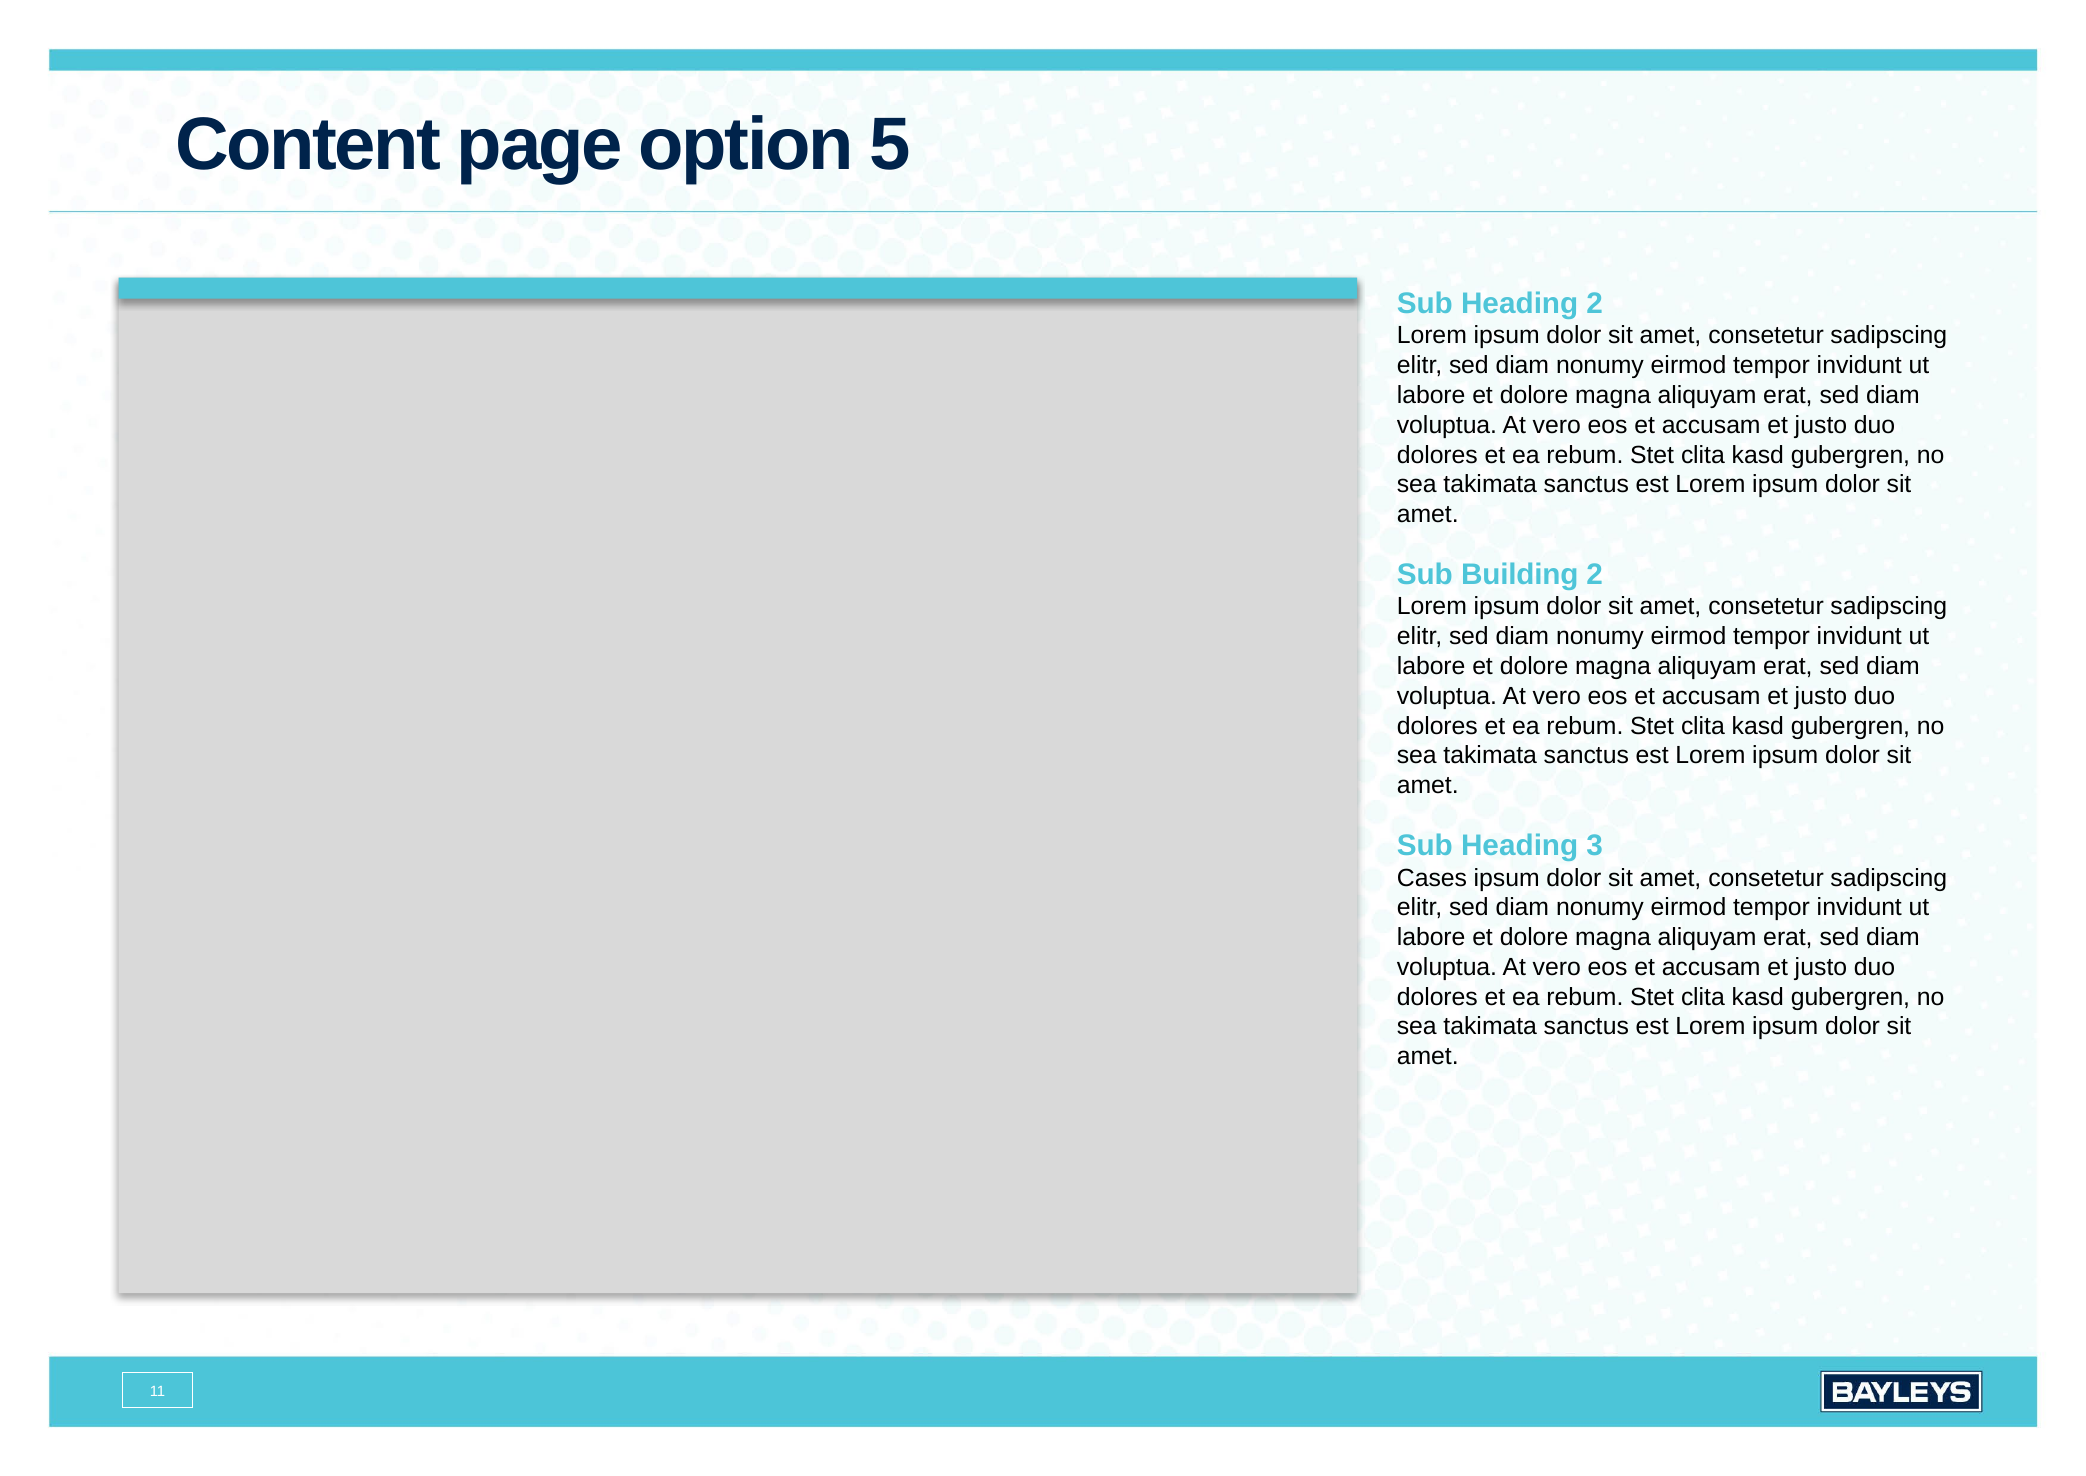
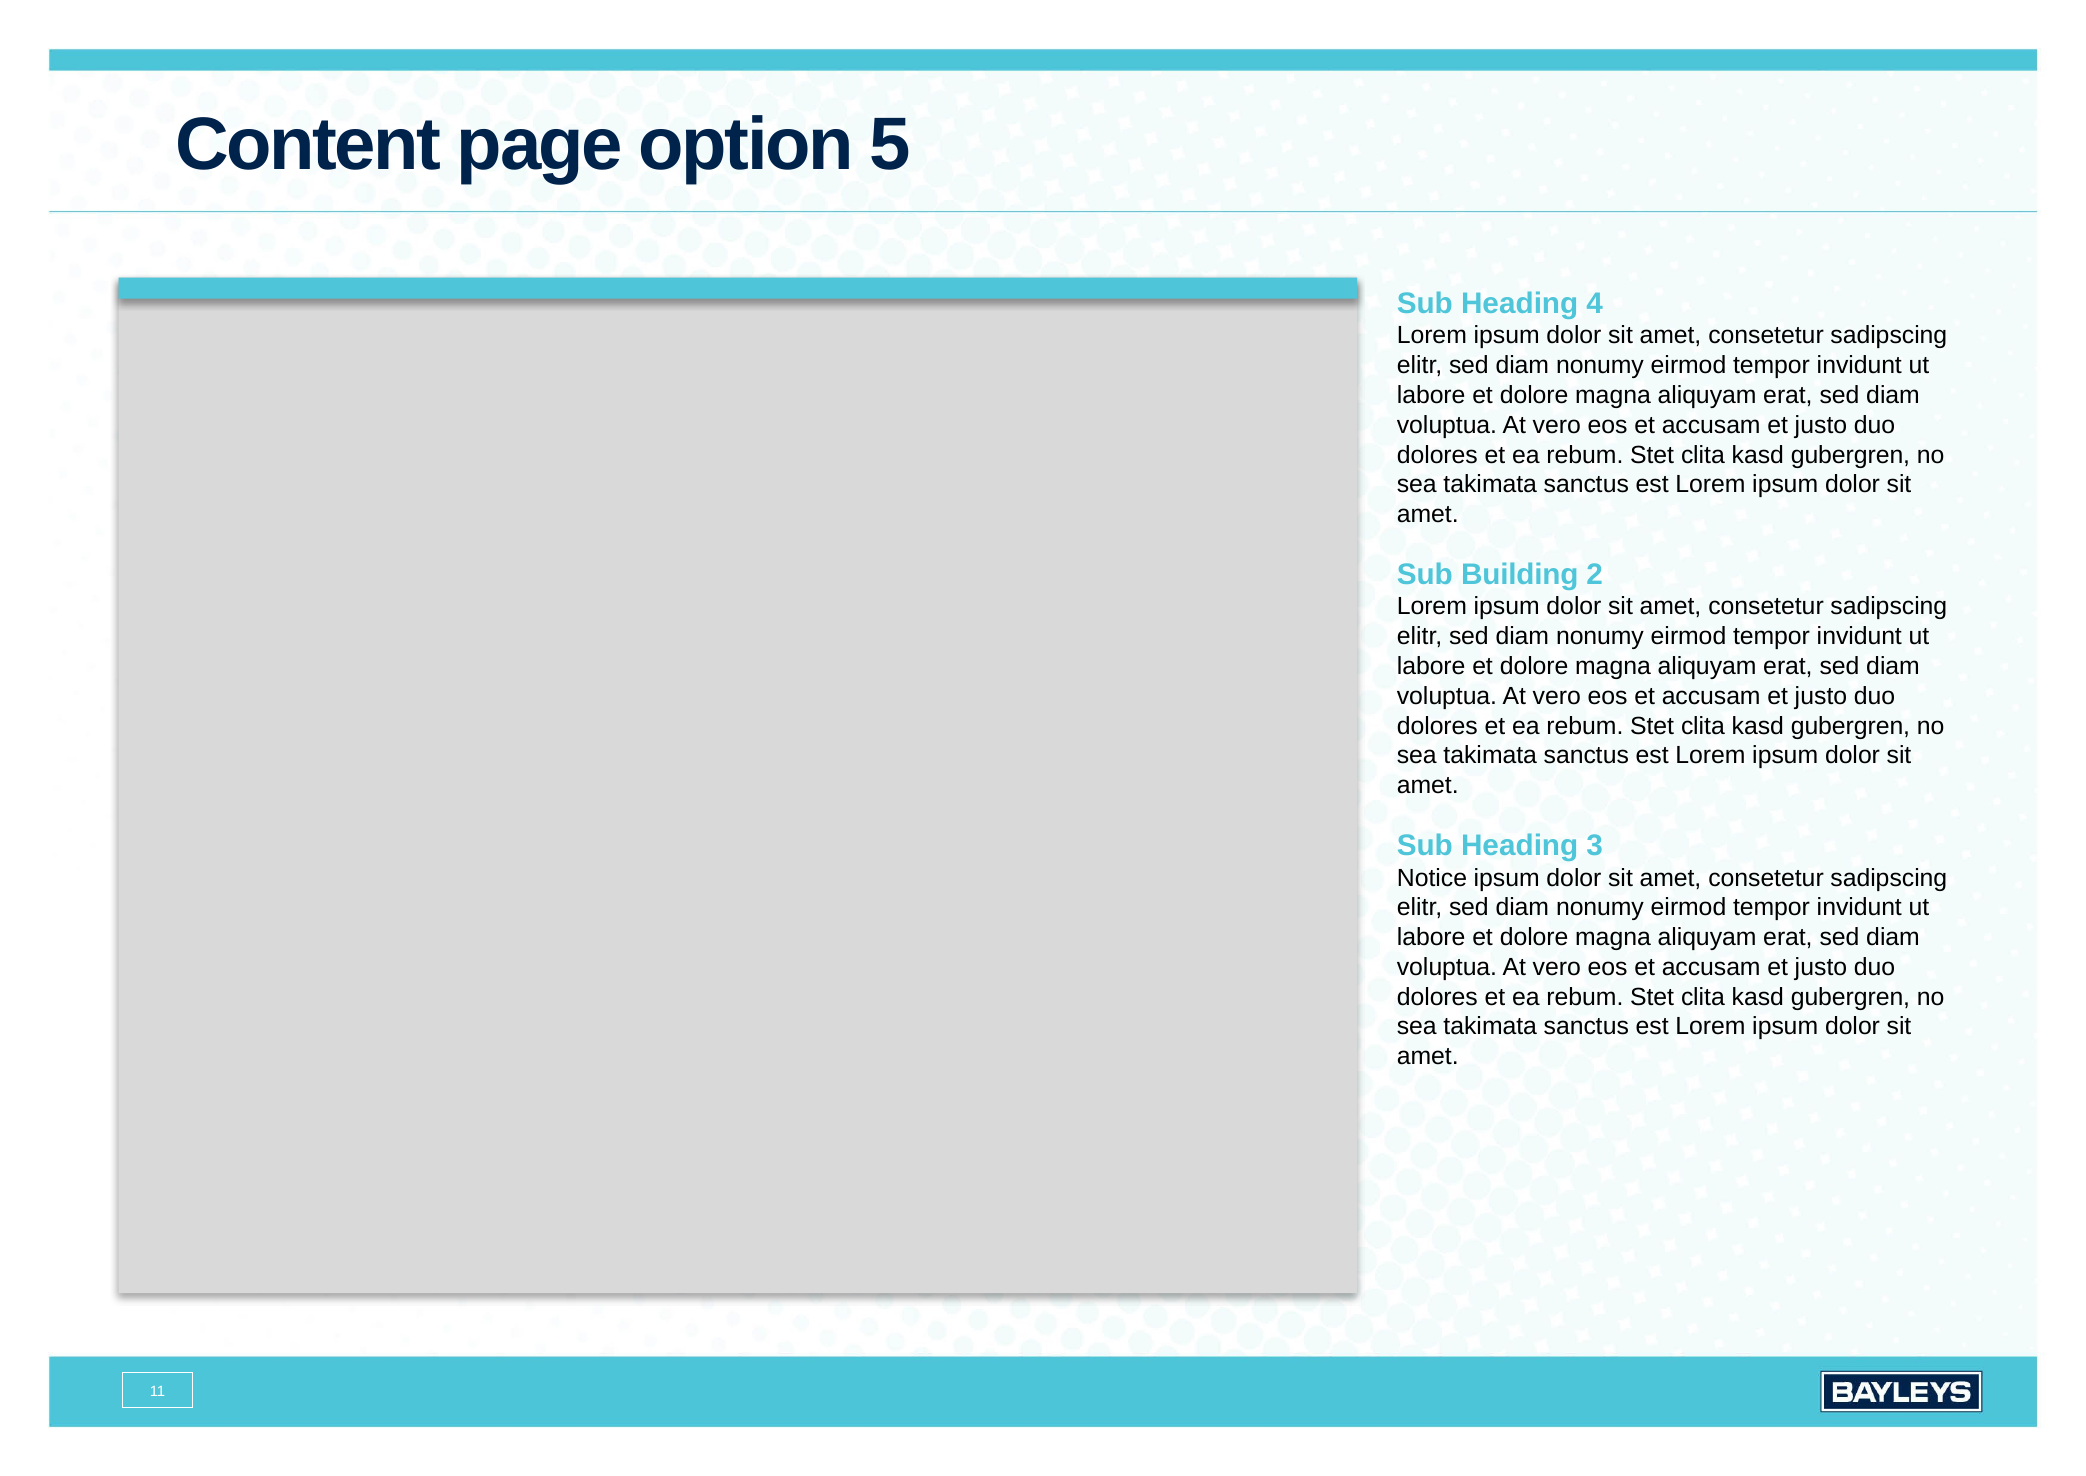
Heading 2: 2 -> 4 (1595, 303)
Cases: Cases -> Notice (1432, 878)
